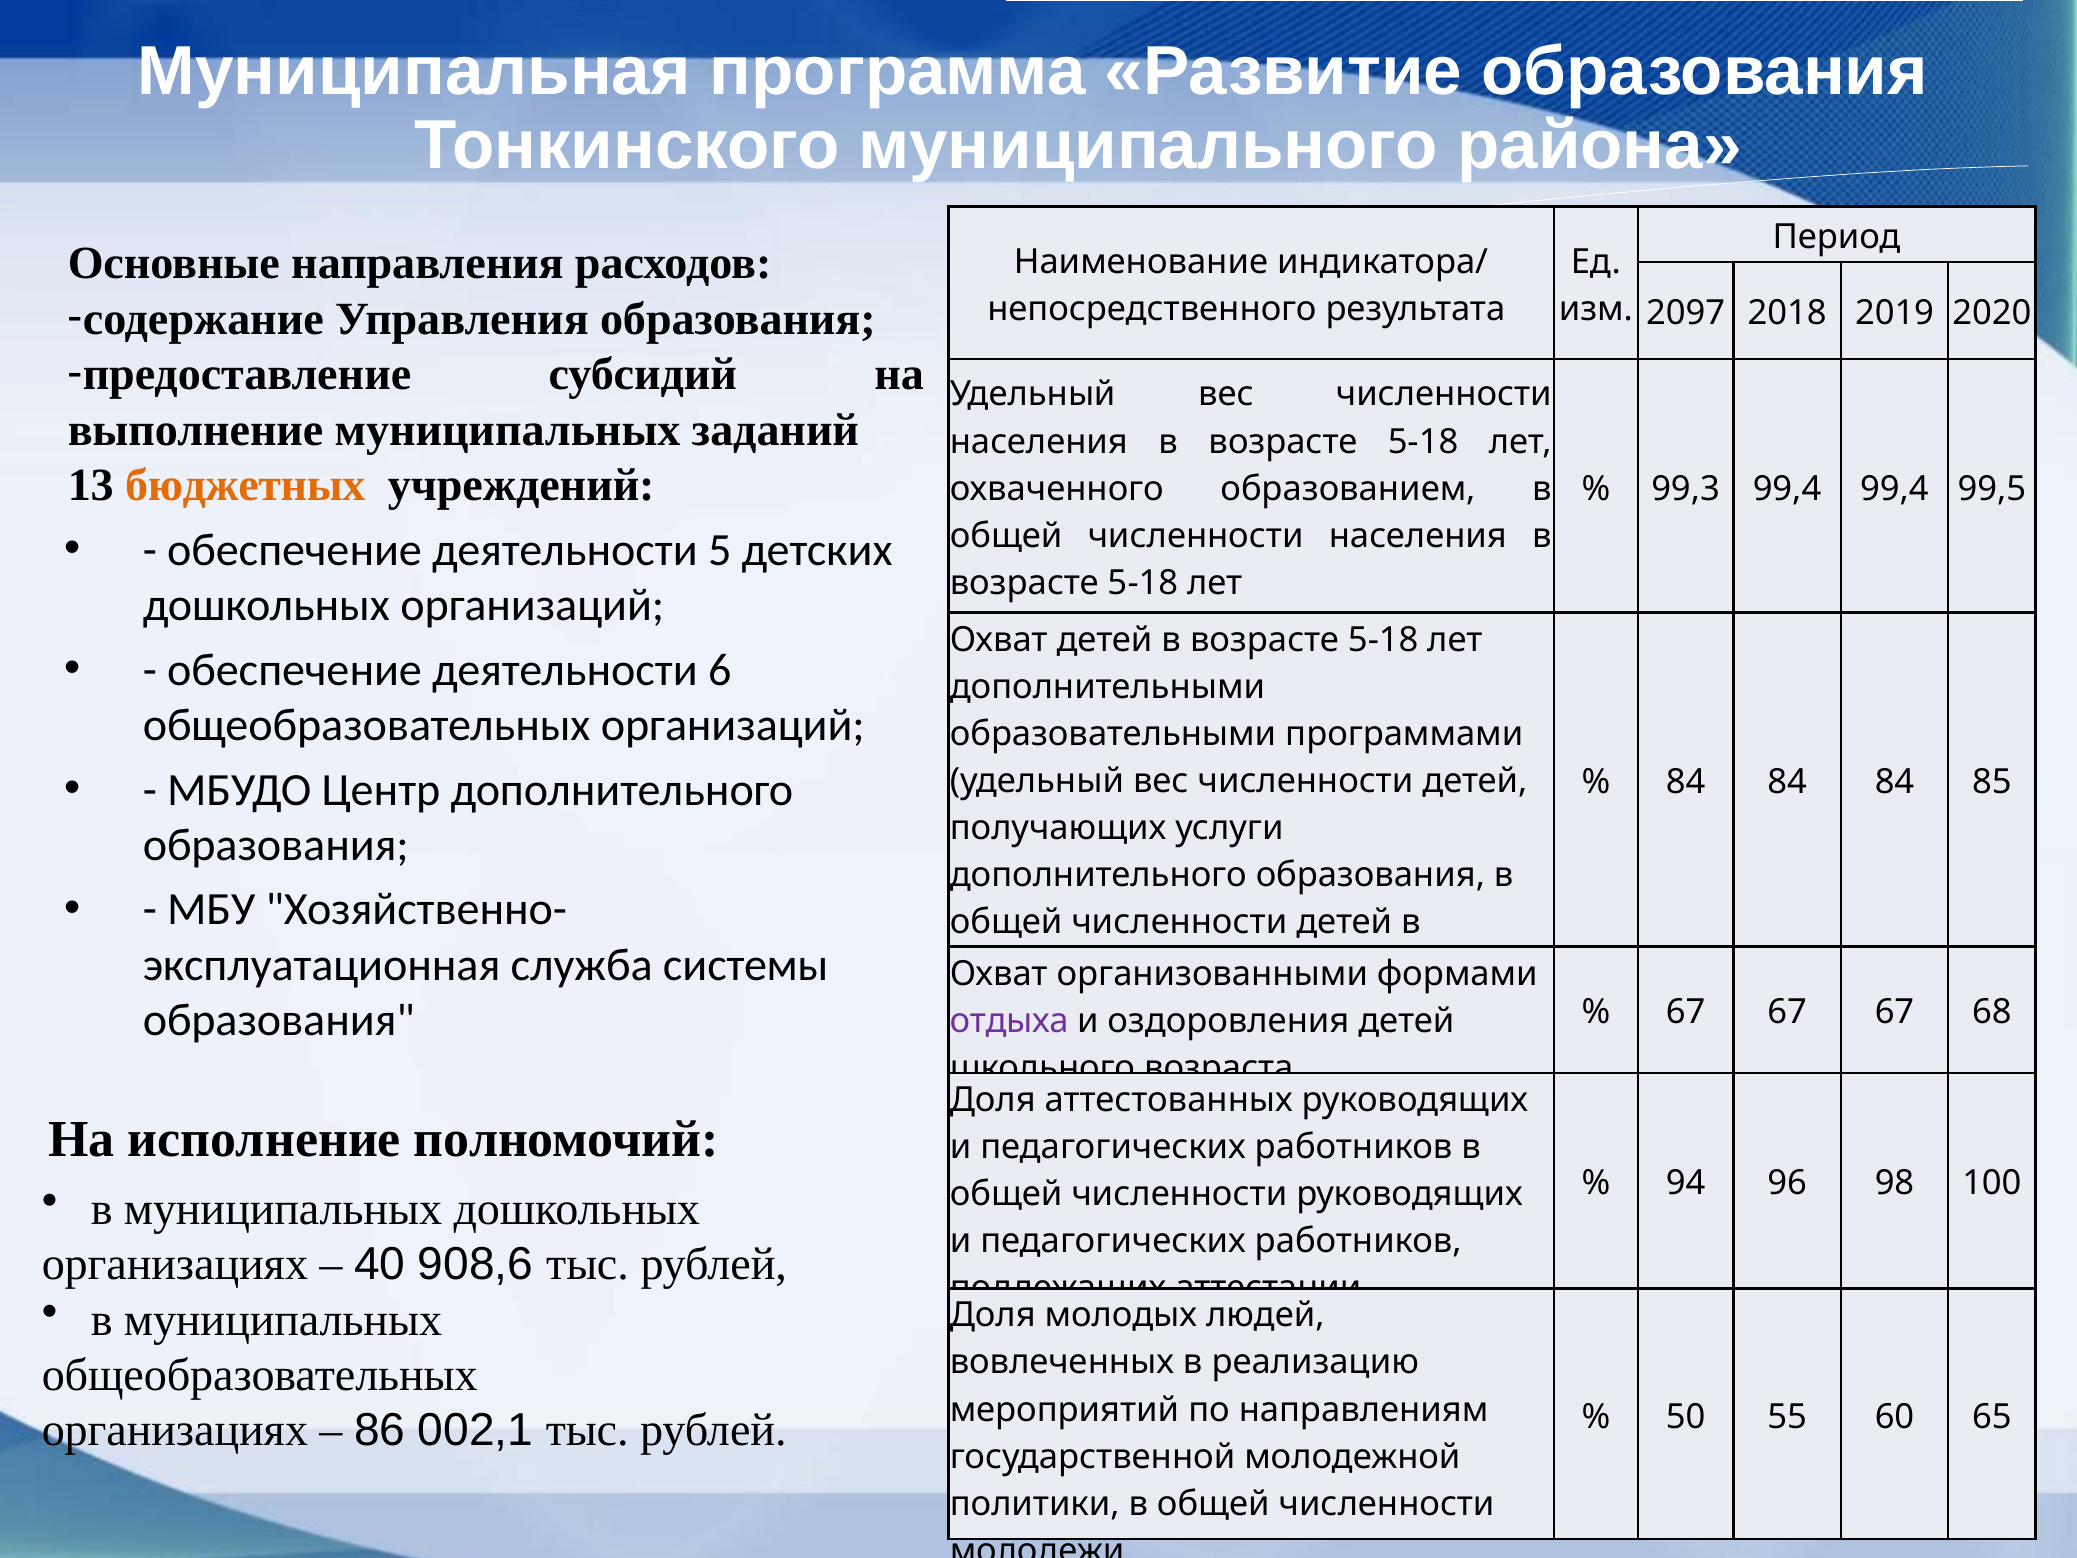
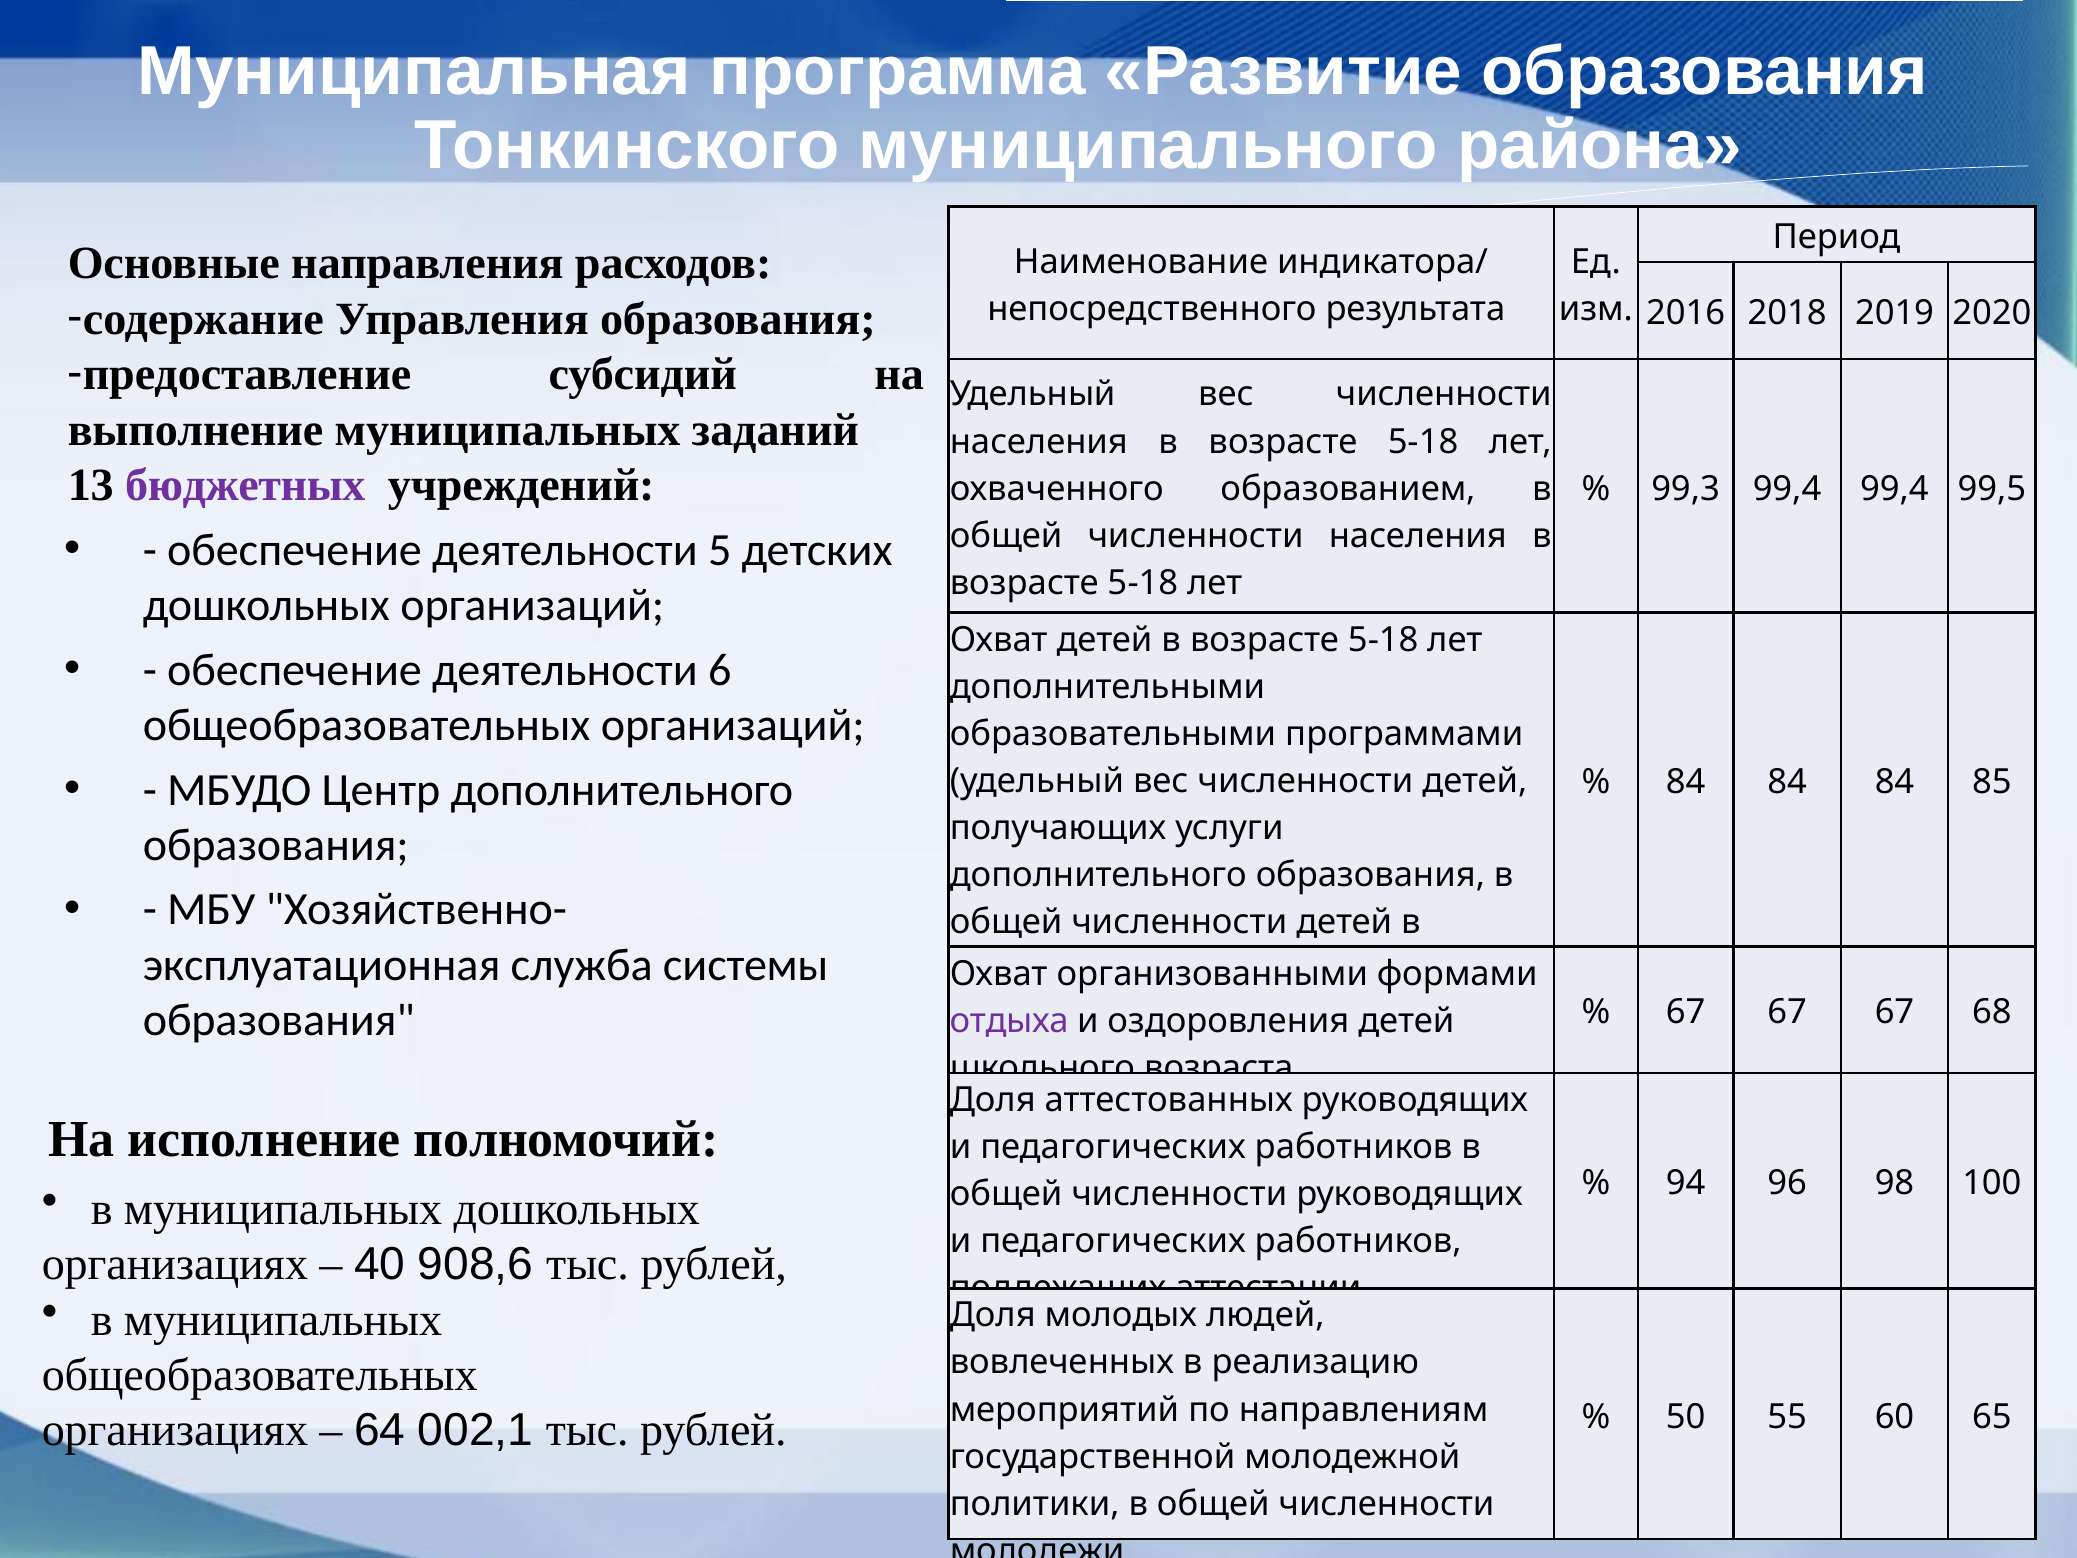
2097: 2097 -> 2016 (1686, 313)
бюджетных colour: orange -> purple (245, 485)
86: 86 -> 64 (380, 1431)
